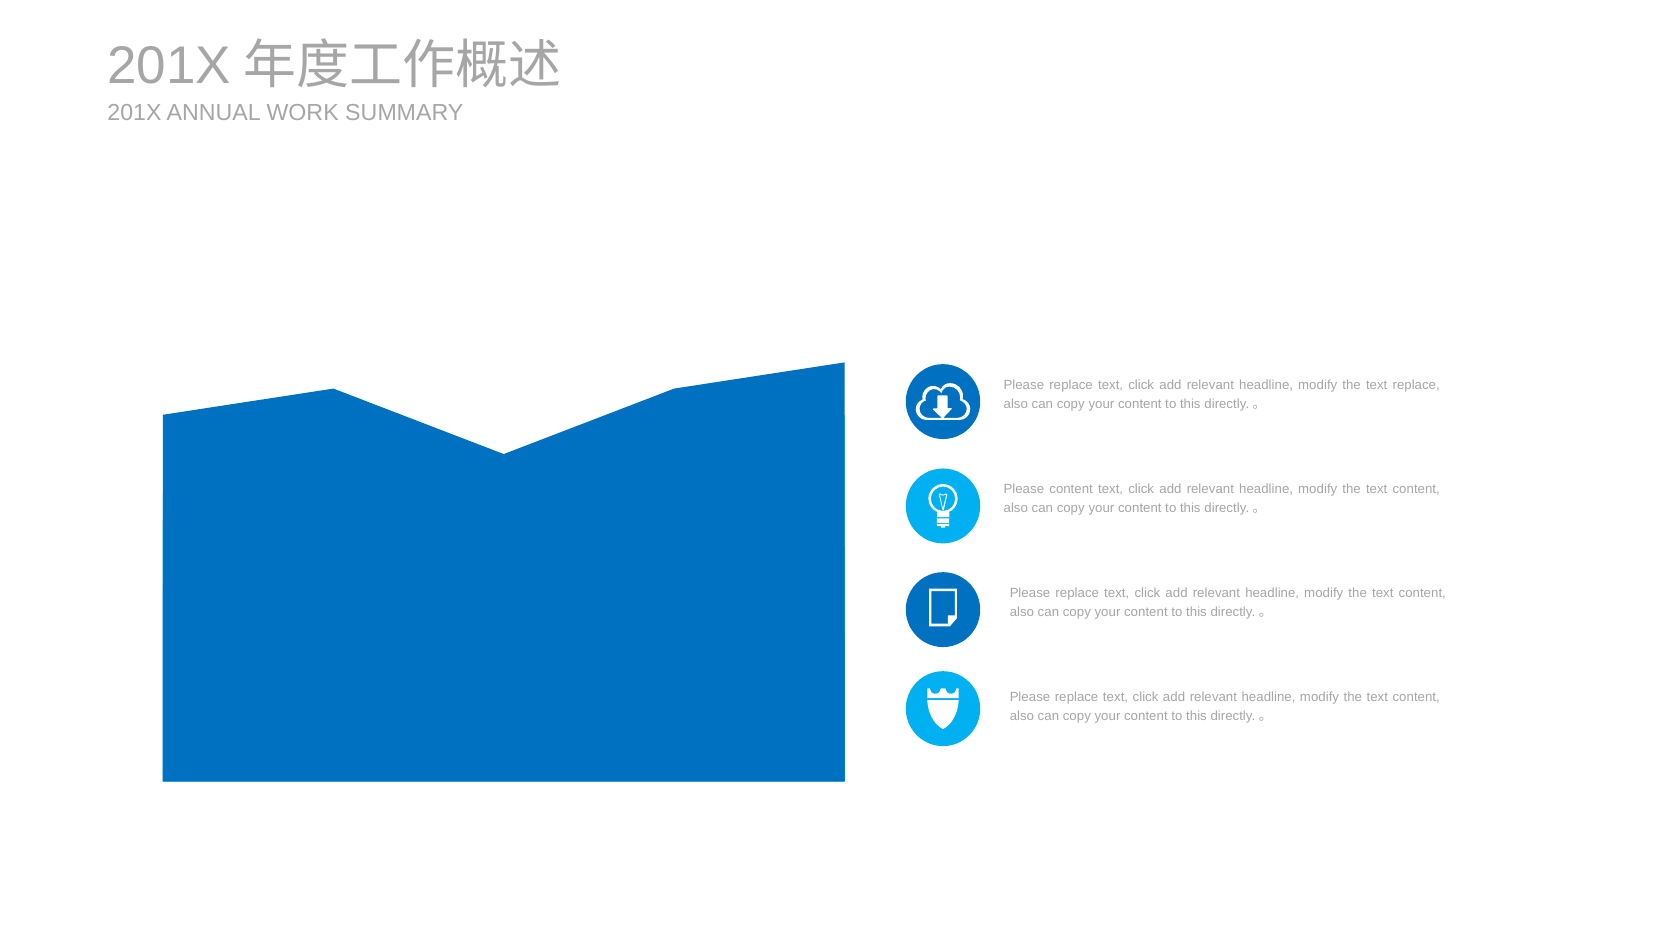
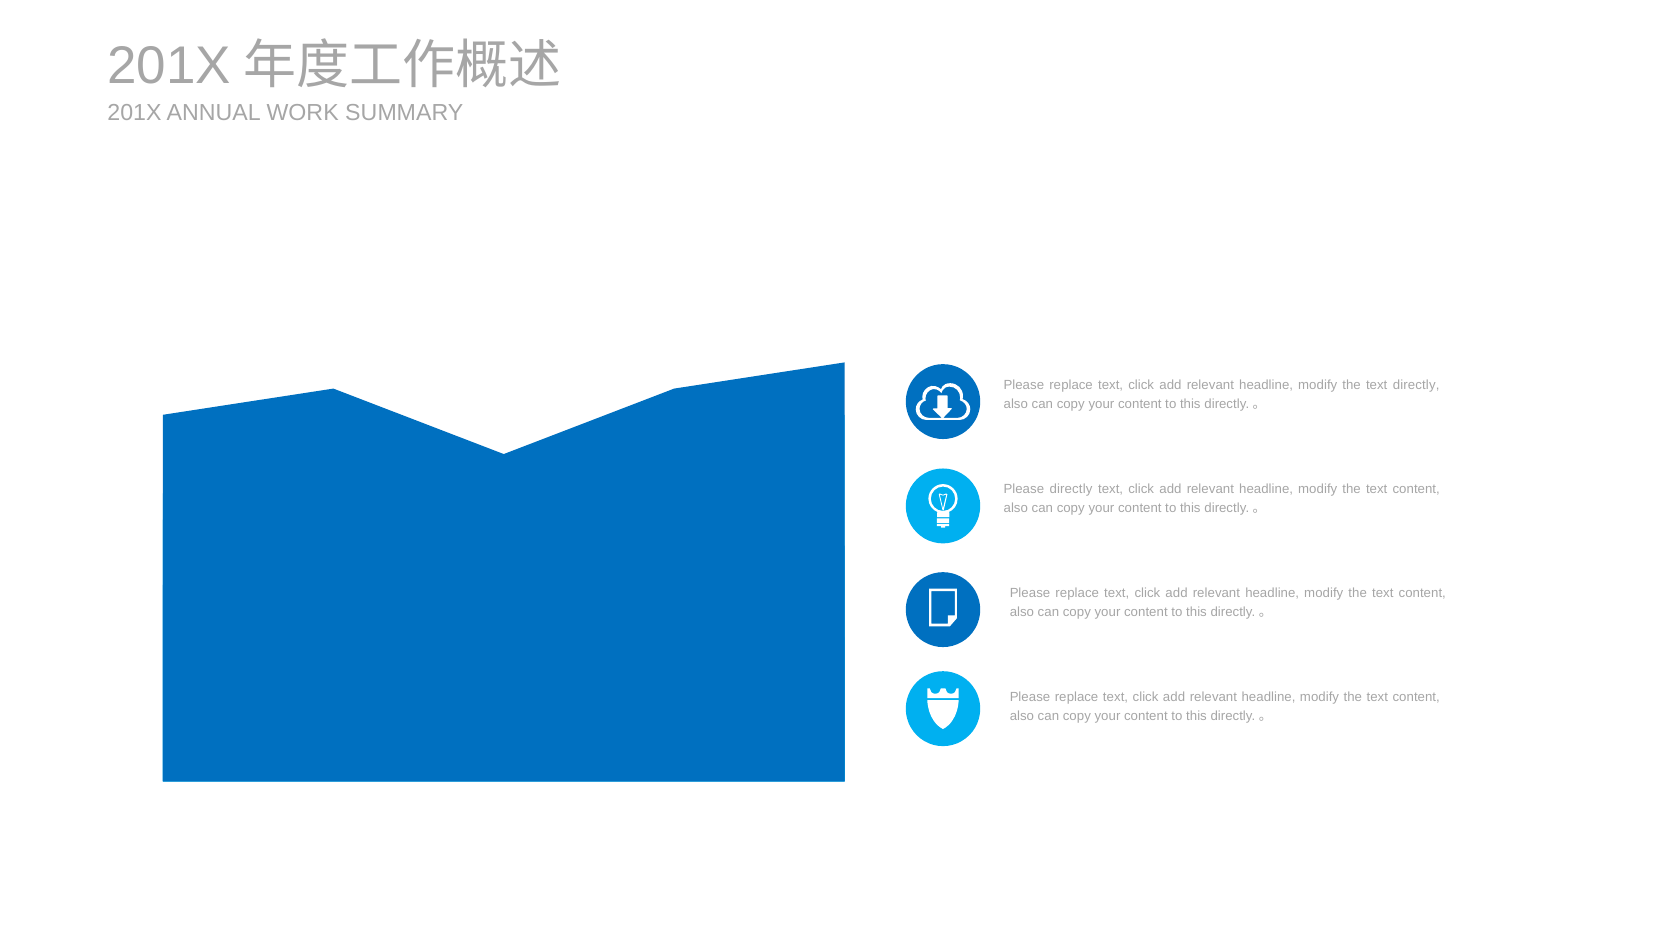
text replace: replace -> directly (1416, 385)
Please content: content -> directly (1071, 489)
